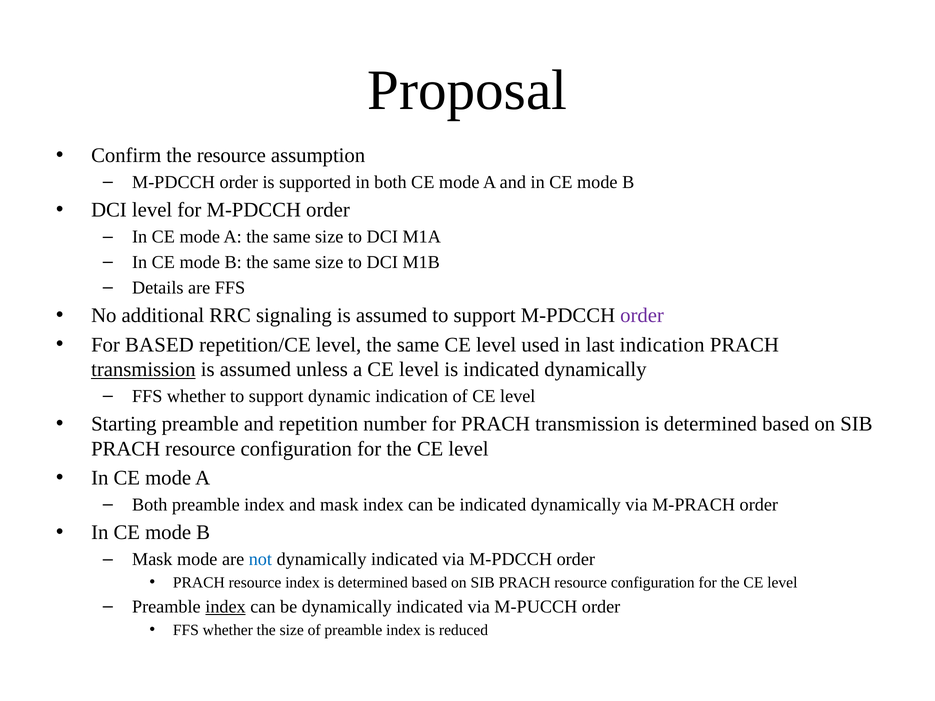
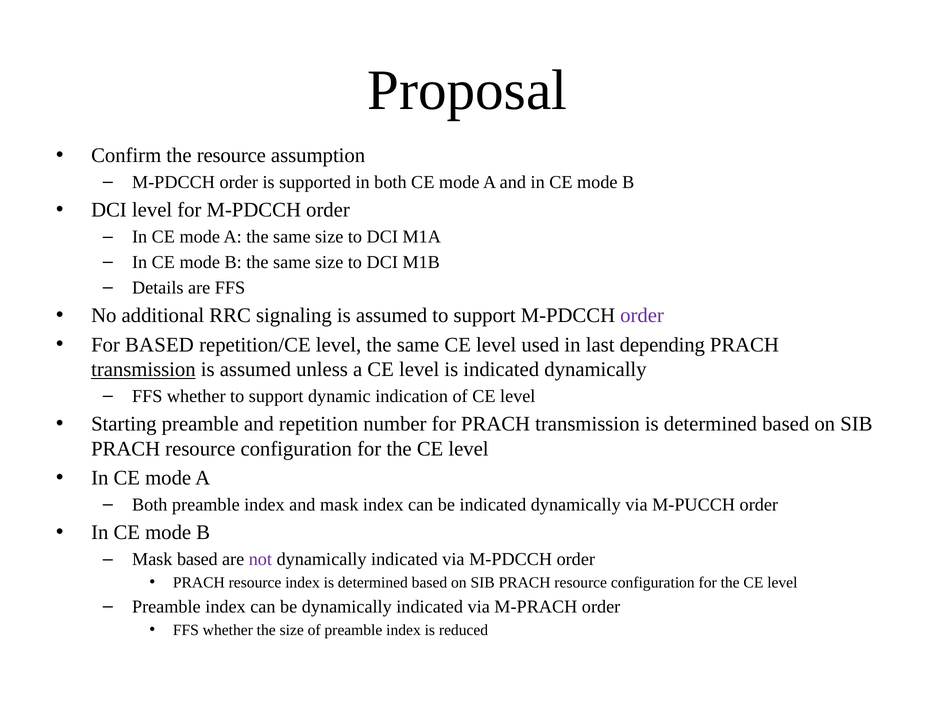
last indication: indication -> depending (662, 345)
M-PRACH: M-PRACH -> M-PUCCH (694, 505)
Mask mode: mode -> based (197, 560)
not colour: blue -> purple (260, 560)
index underline: present -> none (226, 607)
M-PUCCH: M-PUCCH -> M-PRACH (536, 607)
